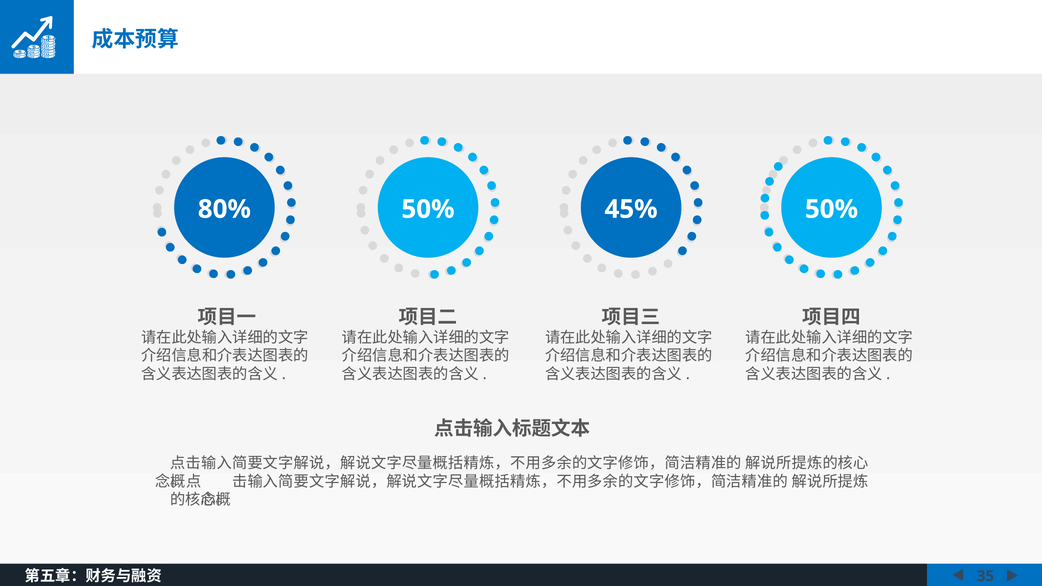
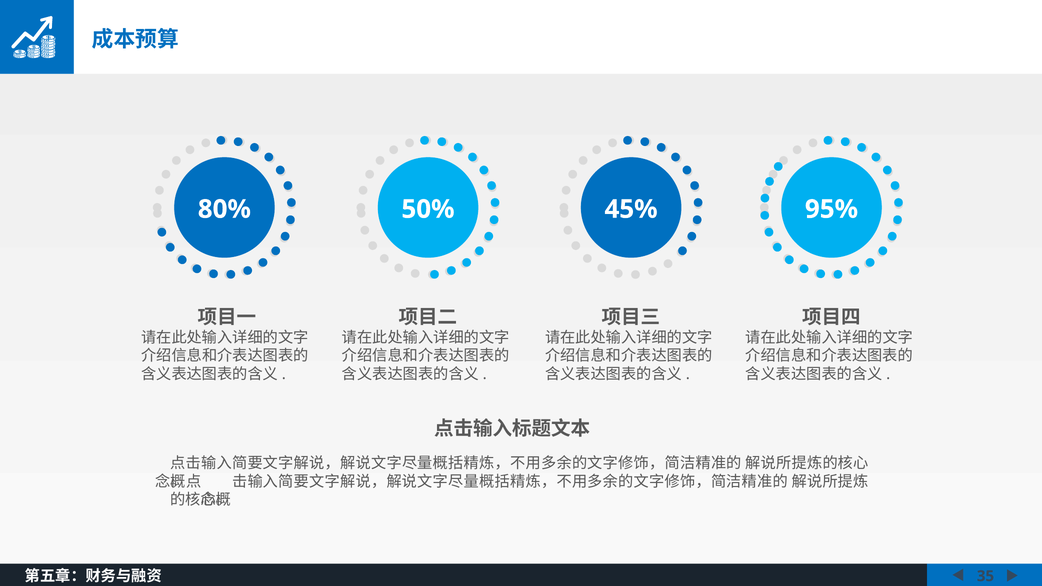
50%: 50% -> 95% (831, 209)
